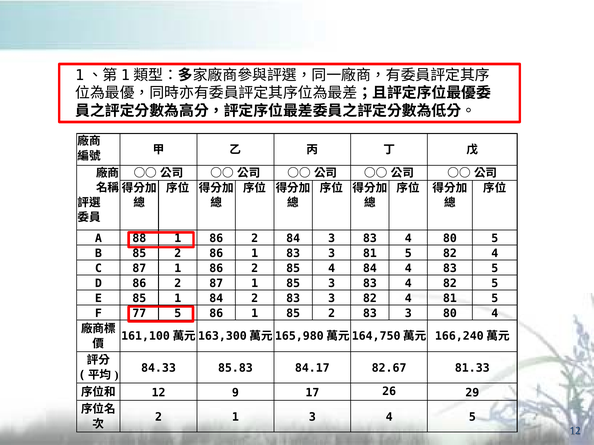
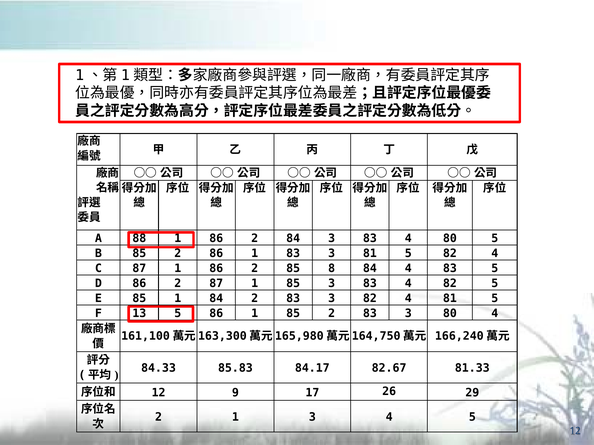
85 4: 4 -> 8 (332, 269)
77: 77 -> 13 (139, 314)
